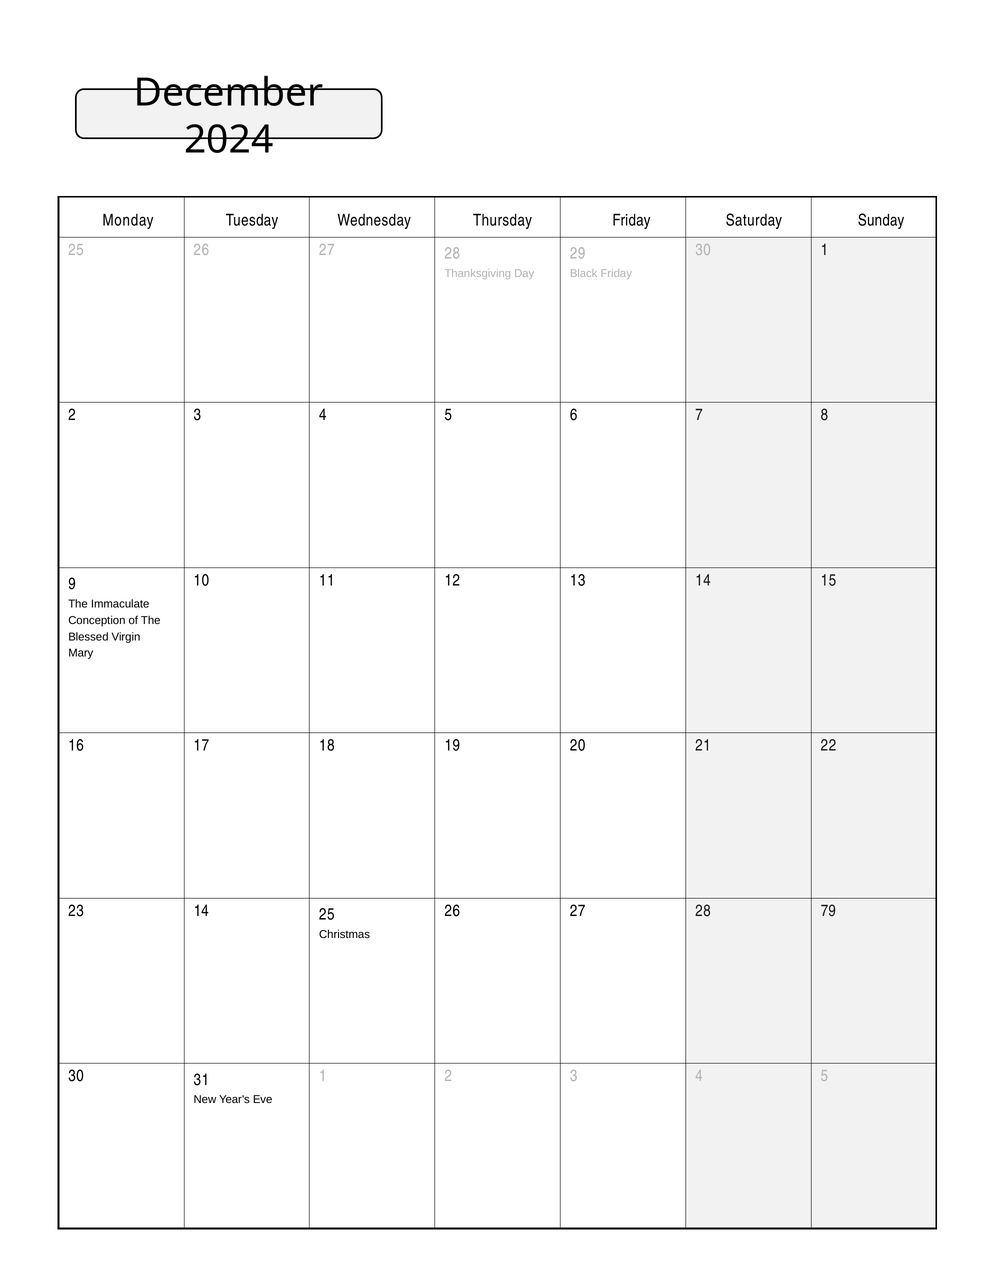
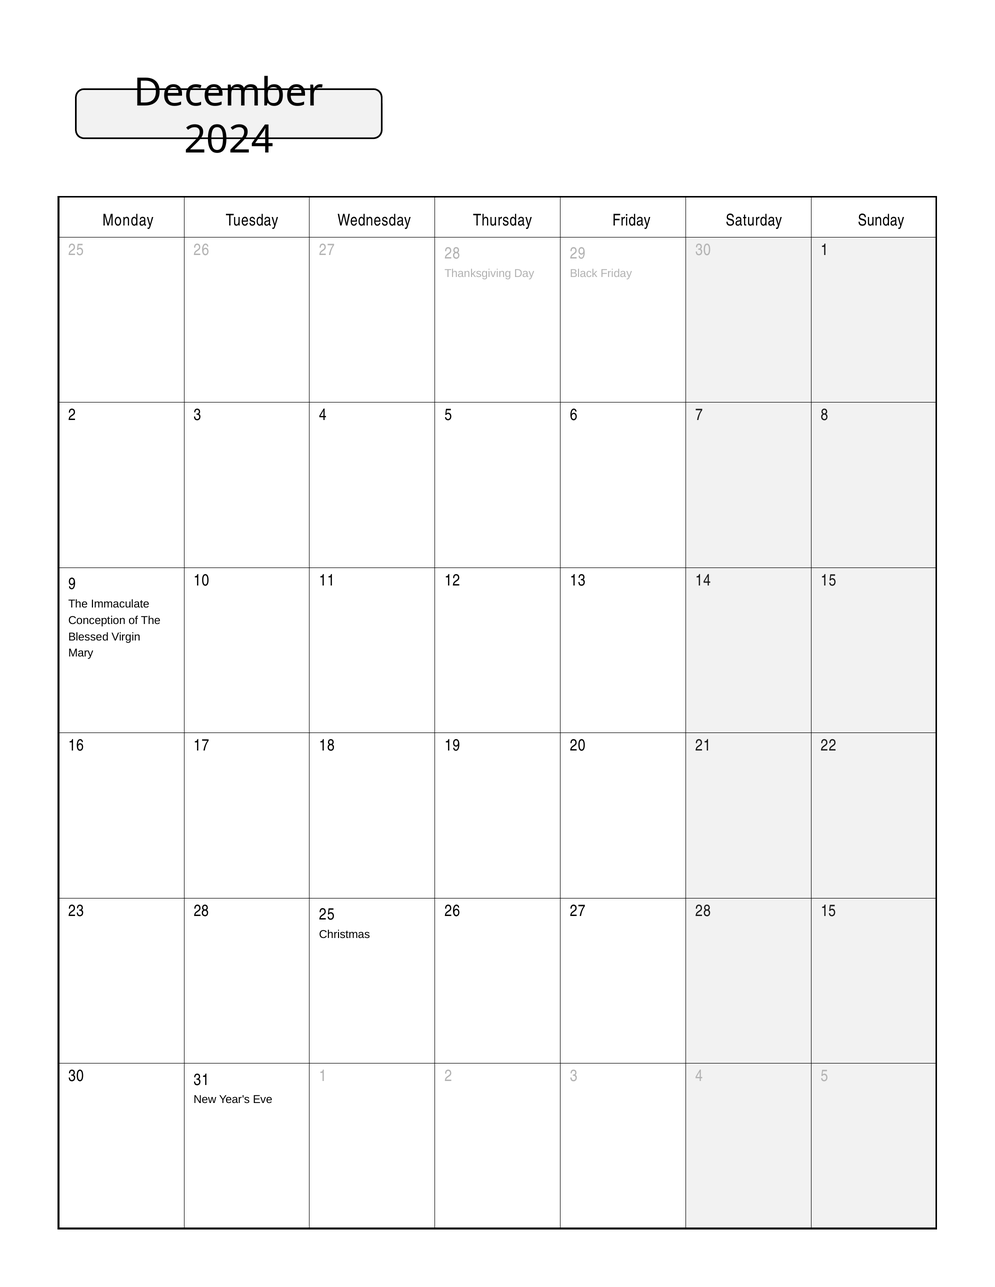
23 14: 14 -> 28 (201, 911)
28 79: 79 -> 15 (828, 911)
